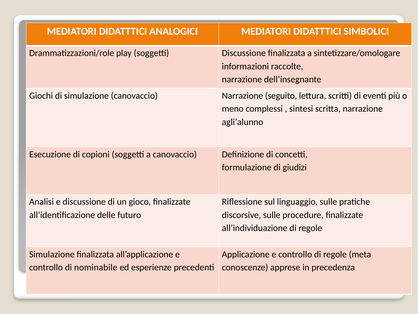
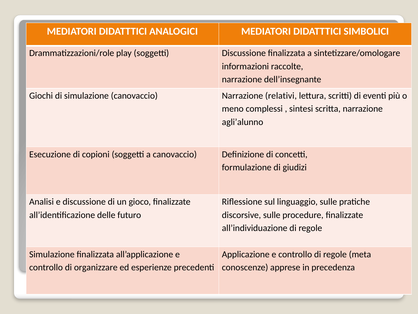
seguito: seguito -> relativi (281, 96)
nominabile: nominabile -> organizzare (96, 267)
